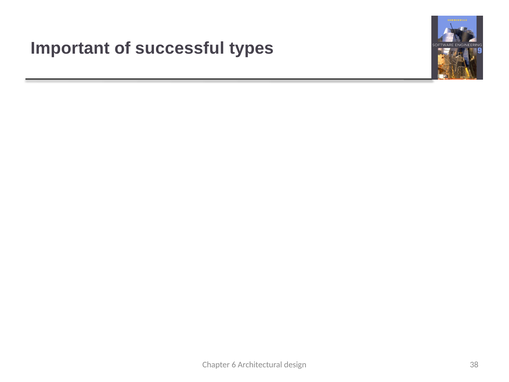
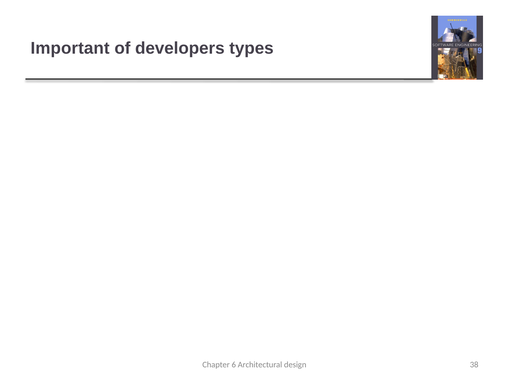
successful: successful -> developers (180, 48)
